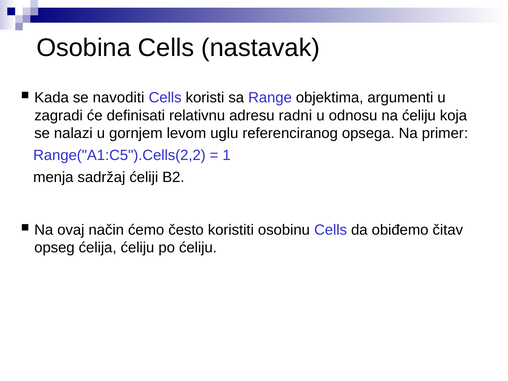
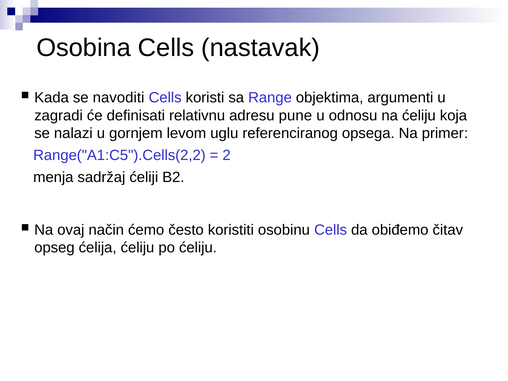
radni: radni -> pune (295, 116)
1: 1 -> 2 (227, 155)
